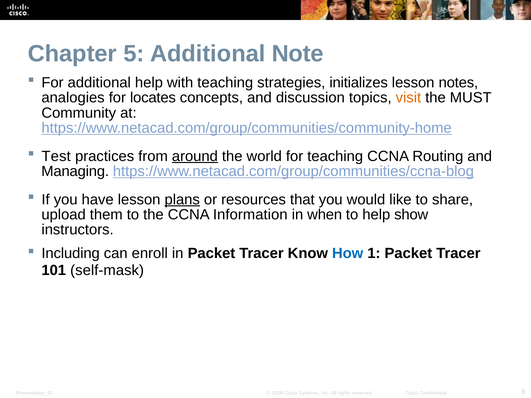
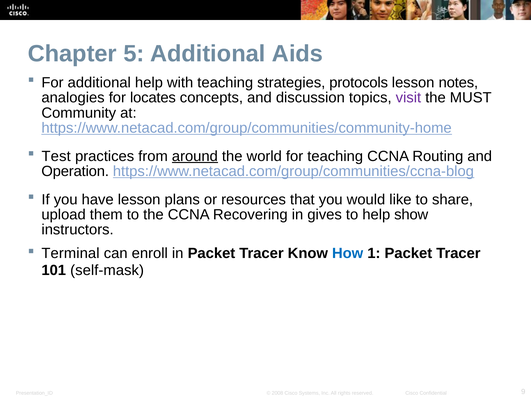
Note: Note -> Aids (298, 54)
initializes: initializes -> protocols (359, 83)
visit colour: orange -> purple (408, 98)
Managing: Managing -> Operation (75, 171)
plans underline: present -> none (182, 200)
Information: Information -> Recovering (250, 215)
when: when -> gives (325, 215)
Including: Including -> Terminal (71, 254)
